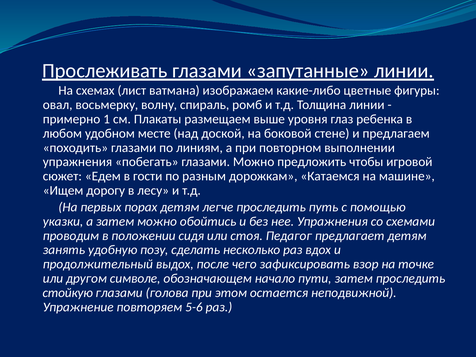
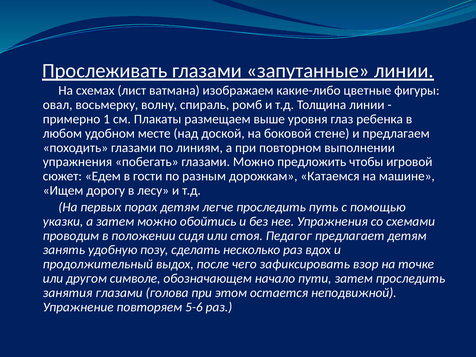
стойкую: стойкую -> занятия (68, 293)
